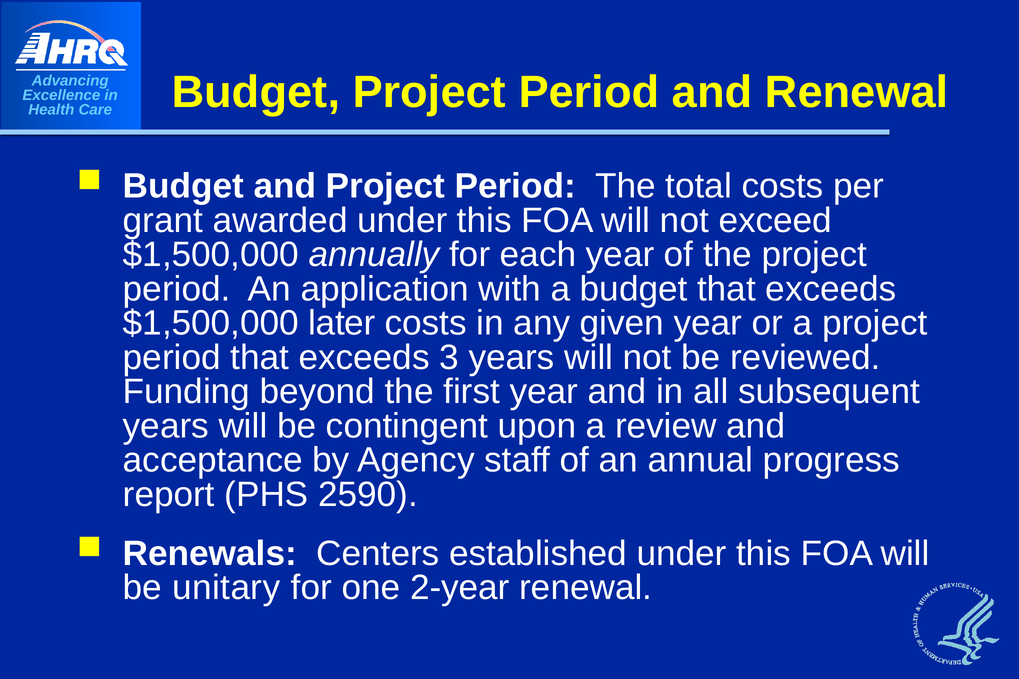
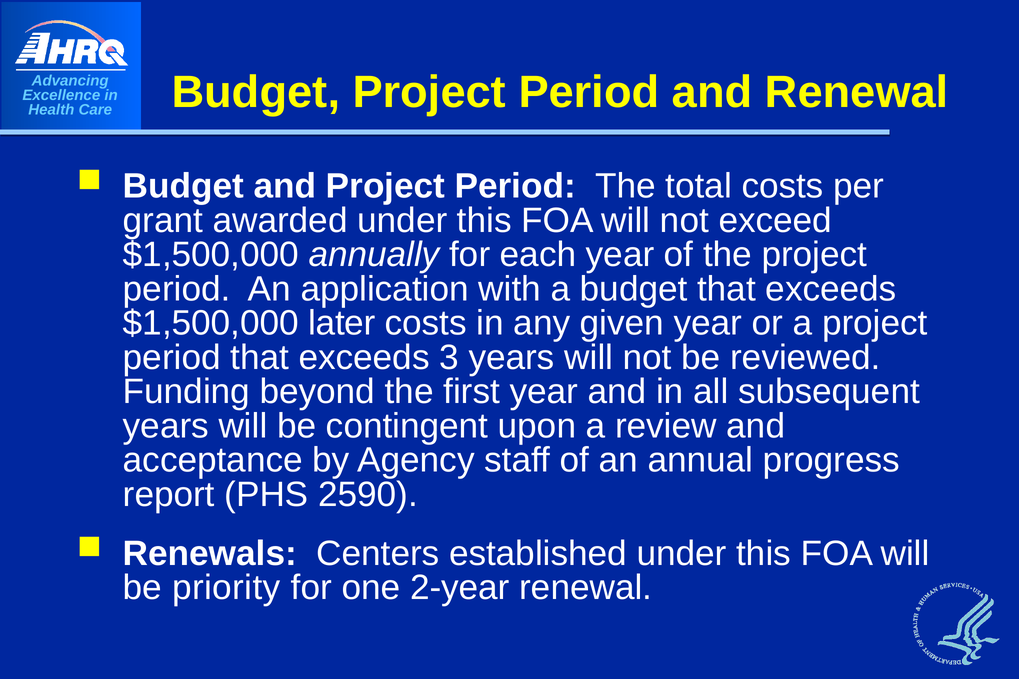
unitary: unitary -> priority (226, 588)
